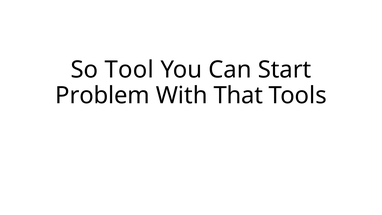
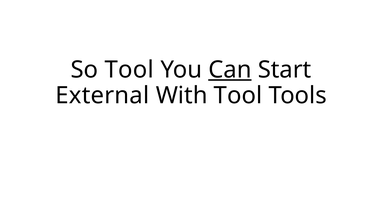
Can underline: none -> present (230, 70)
Problem: Problem -> External (102, 95)
With That: That -> Tool (238, 95)
